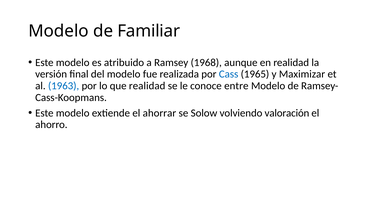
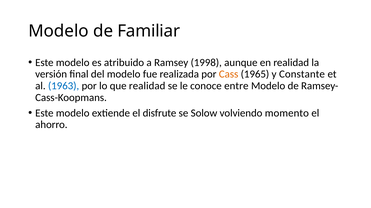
1968: 1968 -> 1998 (206, 63)
Cass colour: blue -> orange (229, 74)
Maximizar: Maximizar -> Constante (302, 74)
ahorrar: ahorrar -> disfrute (160, 113)
valoración: valoración -> momento (287, 113)
